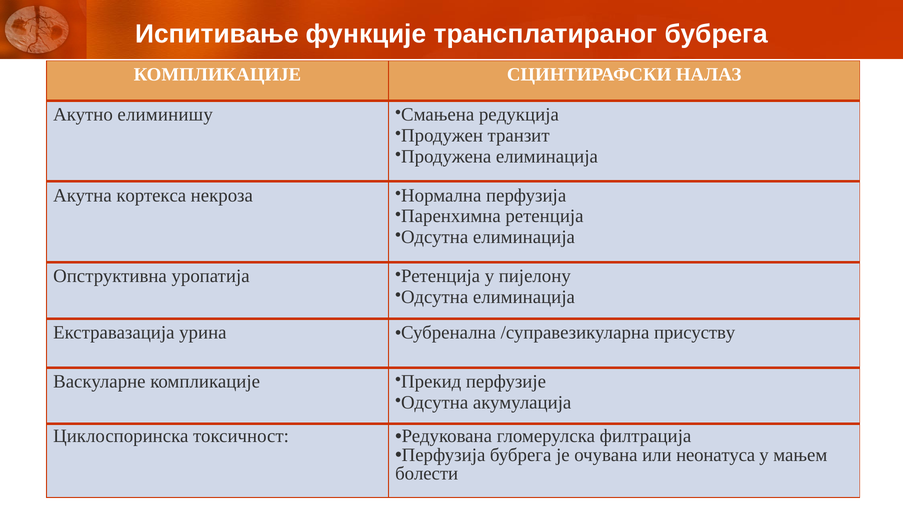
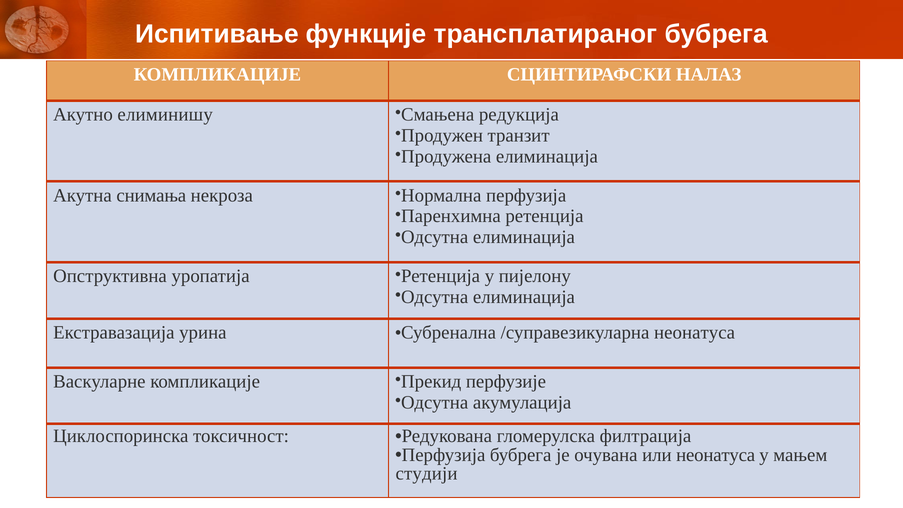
кортекса: кортекса -> снимања (151, 195)
/суправезикуларна присуству: присуству -> неонатуса (695, 333)
болести: болести -> студији (427, 474)
